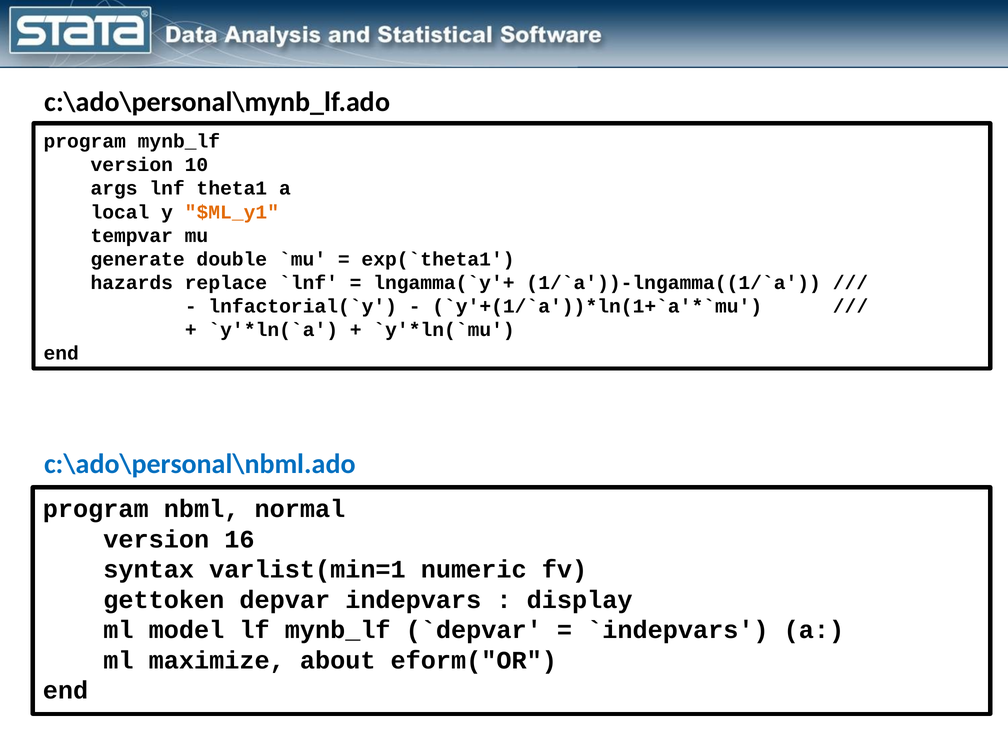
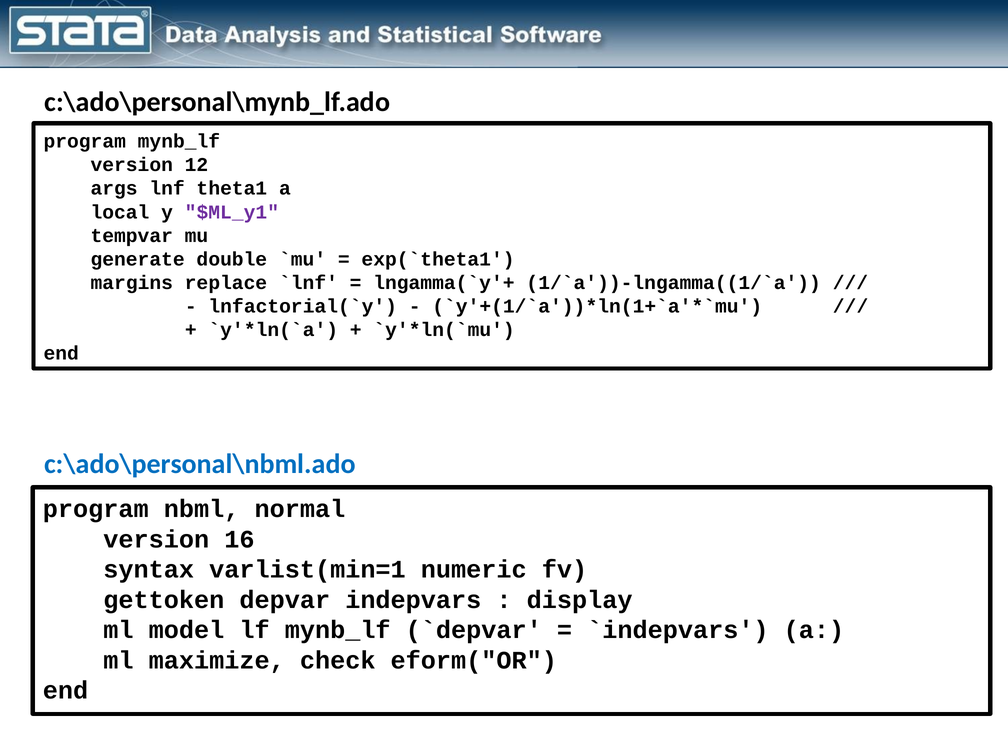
10: 10 -> 12 (196, 165)
$ML_y1 colour: orange -> purple (232, 212)
hazards: hazards -> margins (132, 283)
about: about -> check (338, 660)
